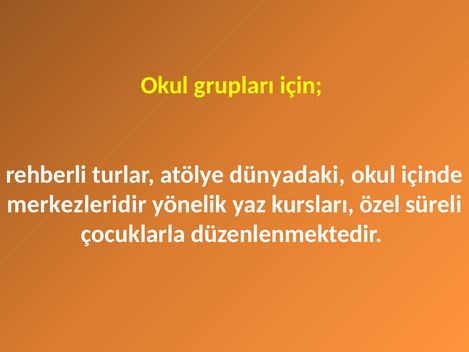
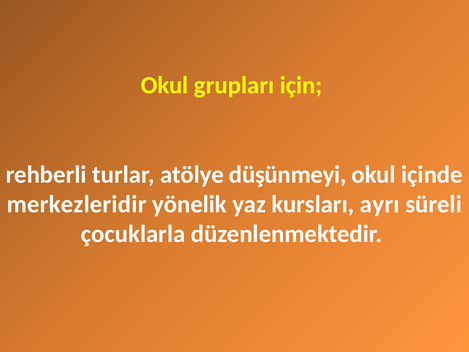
dünyadaki: dünyadaki -> düşünmeyi (288, 174)
özel: özel -> ayrı (380, 204)
